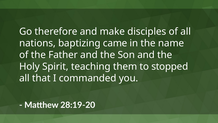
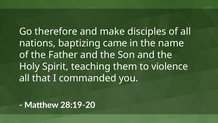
stopped: stopped -> violence (170, 66)
